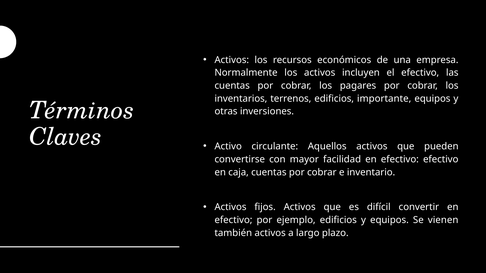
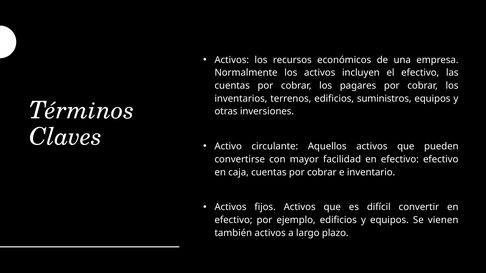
importante: importante -> suministros (384, 99)
